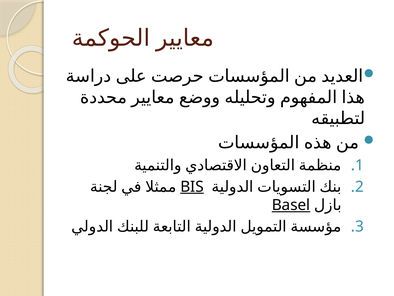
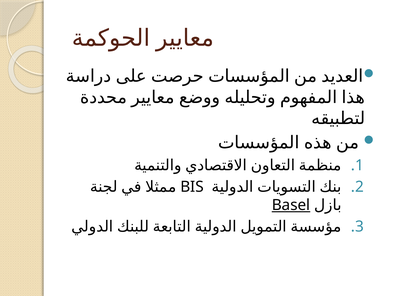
BIS underline: present -> none (192, 186)
